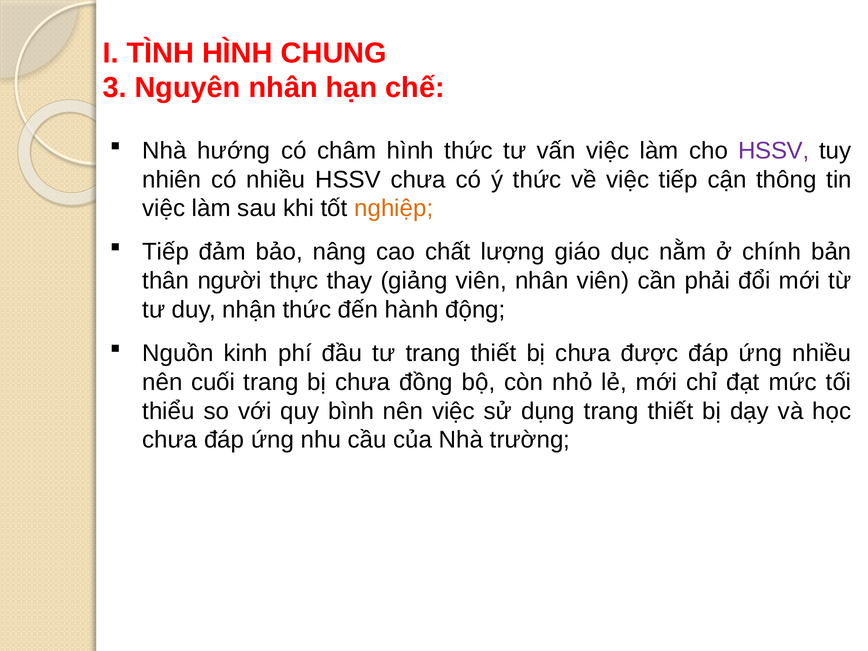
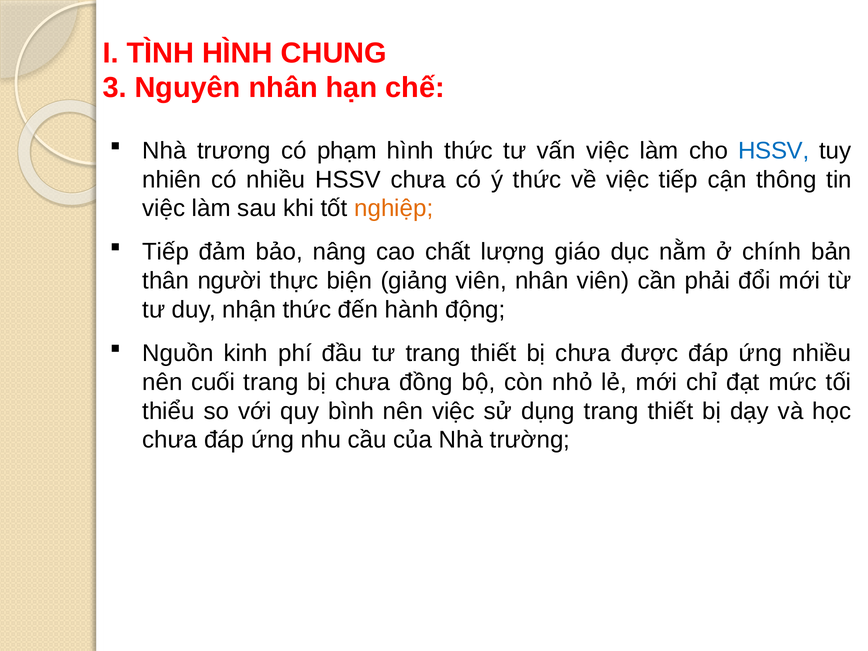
hướng: hướng -> trương (234, 151)
châm: châm -> phạm (347, 151)
HSSV colour: purple -> blue (774, 151)
thay: thay -> biện (349, 281)
